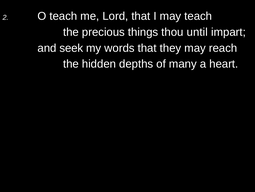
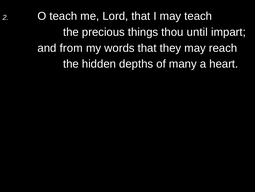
seek: seek -> from (71, 48)
